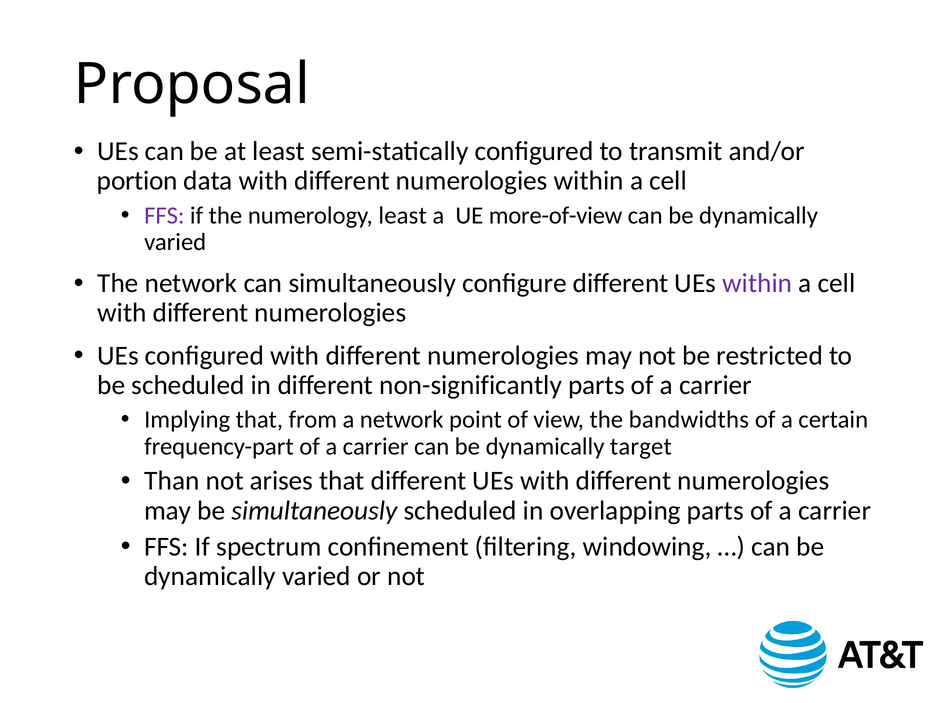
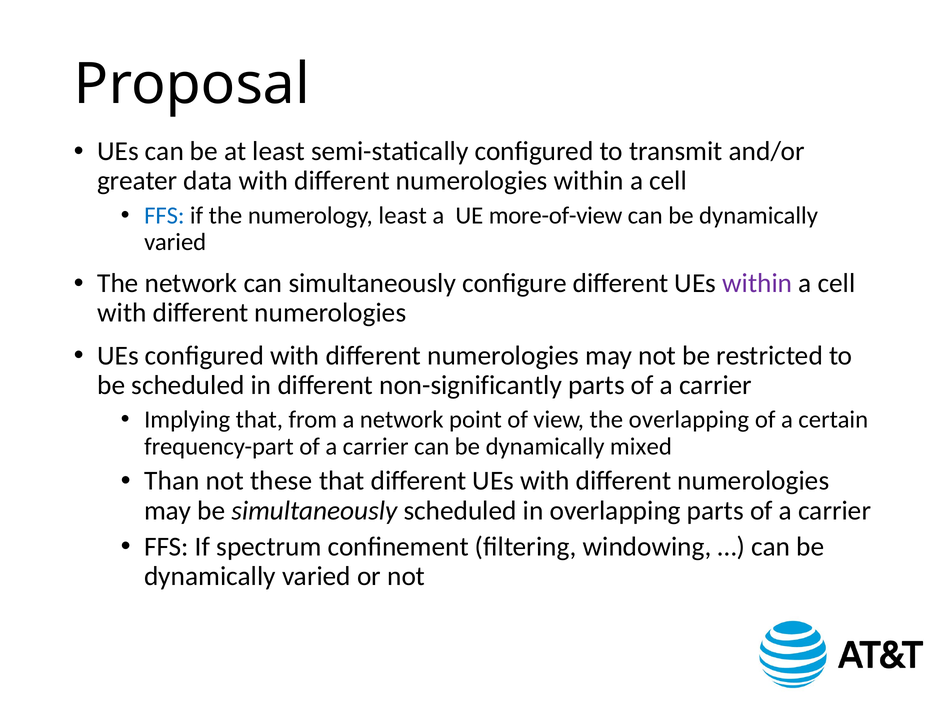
portion: portion -> greater (137, 181)
FFS colour: purple -> blue (164, 216)
the bandwidths: bandwidths -> overlapping (689, 420)
target: target -> mixed (641, 447)
arises: arises -> these (281, 481)
